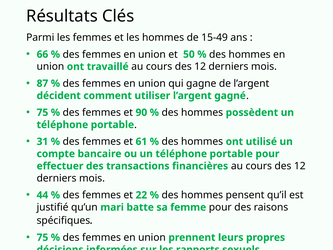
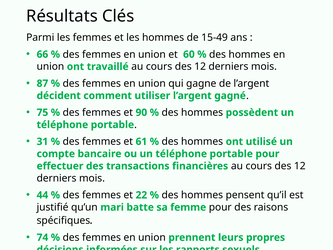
50: 50 -> 60 (189, 54)
75: 75 -> 74 (42, 237)
